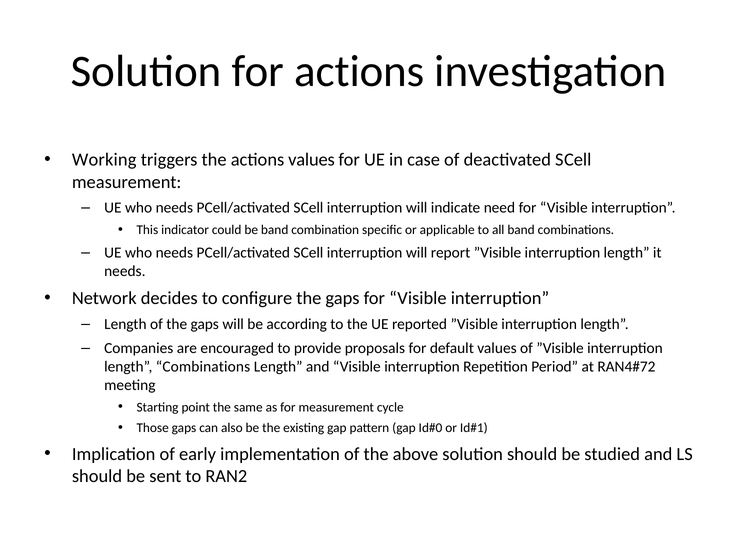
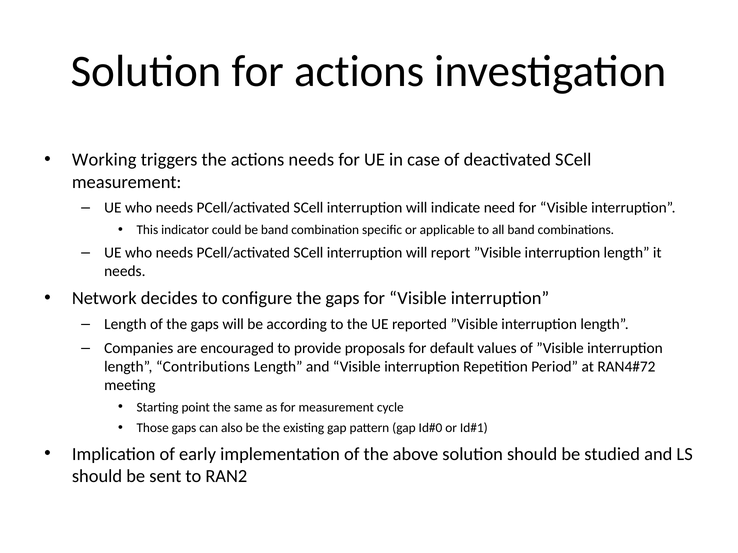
actions values: values -> needs (311, 160)
length Combinations: Combinations -> Contributions (203, 367)
